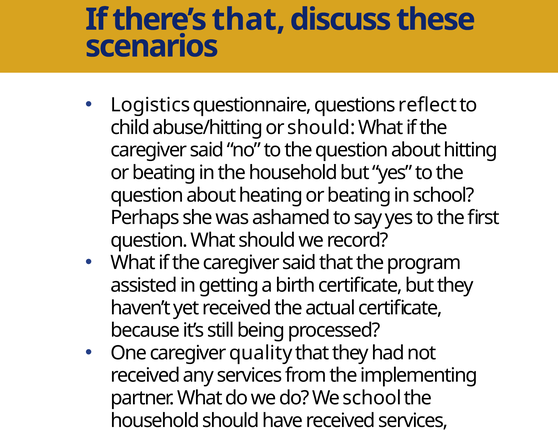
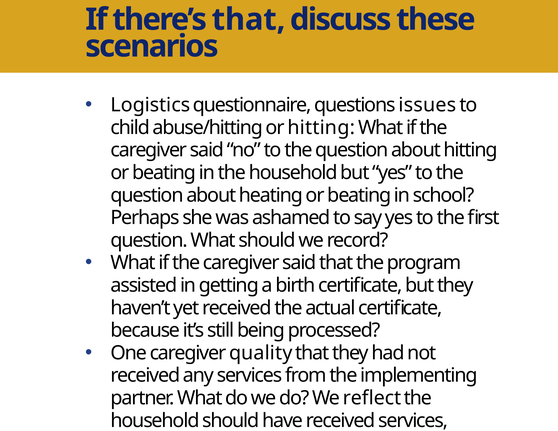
reflect: reflect -> issues (427, 105)
or should: should -> hitting (321, 128)
We school: school -> reflect (372, 398)
